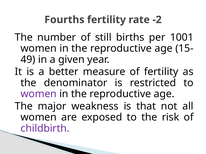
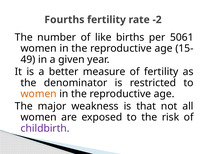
still: still -> like (103, 37)
1001: 1001 -> 5061 (182, 37)
women colour: purple -> orange (39, 94)
